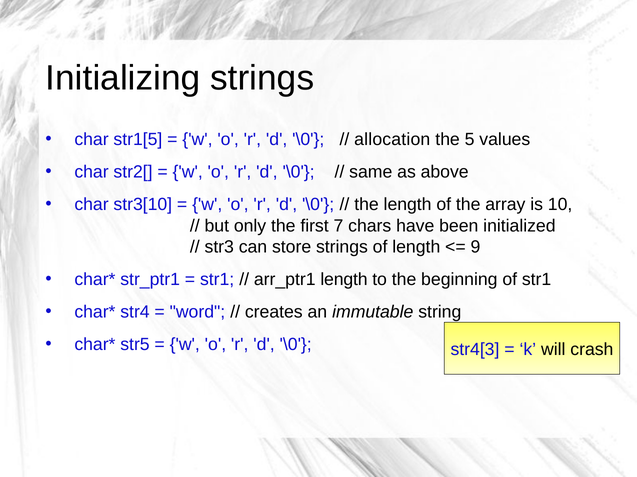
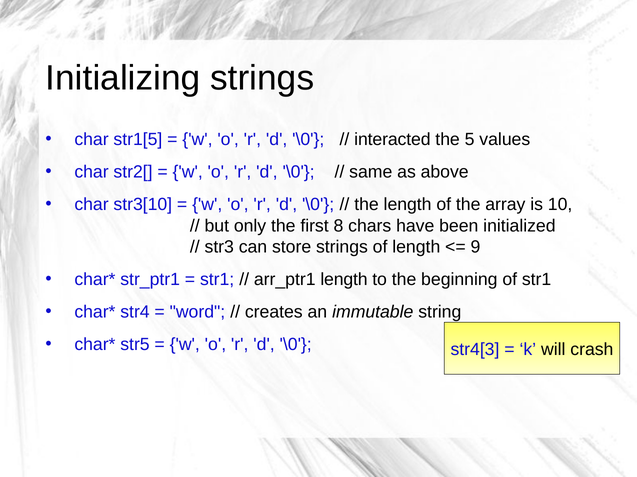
allocation: allocation -> interacted (392, 140)
7: 7 -> 8 (338, 226)
